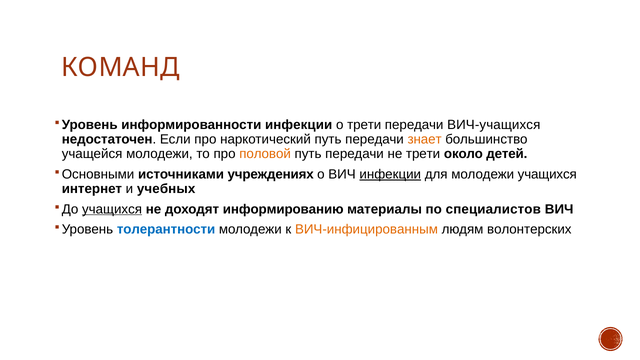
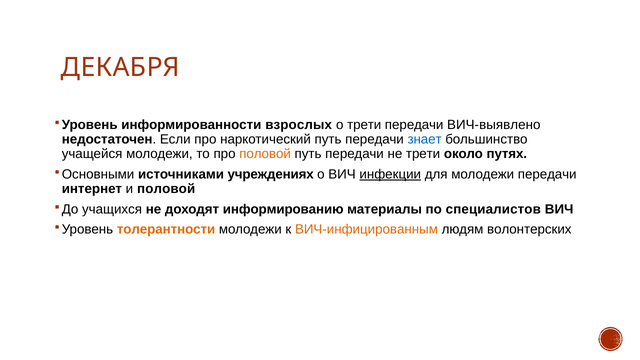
КОМАНД: КОМАНД -> ДЕКАБРЯ (120, 67)
информированности инфекции: инфекции -> взрослых (299, 125)
ВИЧ-учащихся: ВИЧ-учащихся -> ВИЧ-выявлено (494, 125)
знает colour: orange -> blue (425, 139)
детей: детей -> путях (507, 154)
молодежи учащихся: учащихся -> передачи (547, 174)
и учебных: учебных -> половой (166, 189)
учащихся underline: present -> none (112, 209)
толерантности colour: blue -> orange (166, 230)
